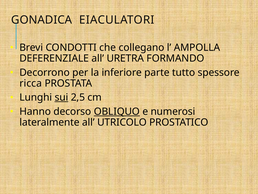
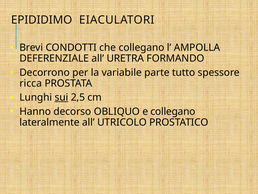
GONADICA: GONADICA -> EPIDIDIMO (42, 20)
inferiore: inferiore -> variabile (122, 72)
OBLIQUO underline: present -> none (117, 111)
e numerosi: numerosi -> collegano (173, 111)
